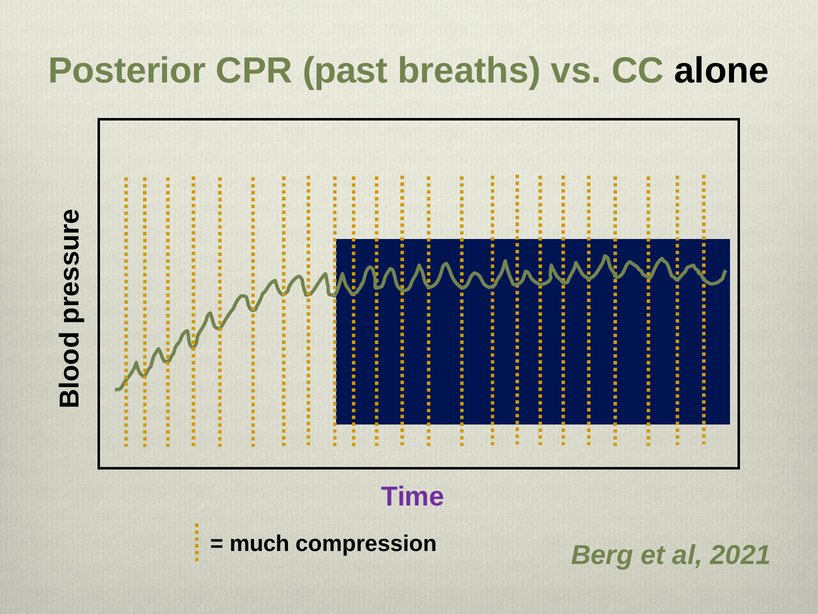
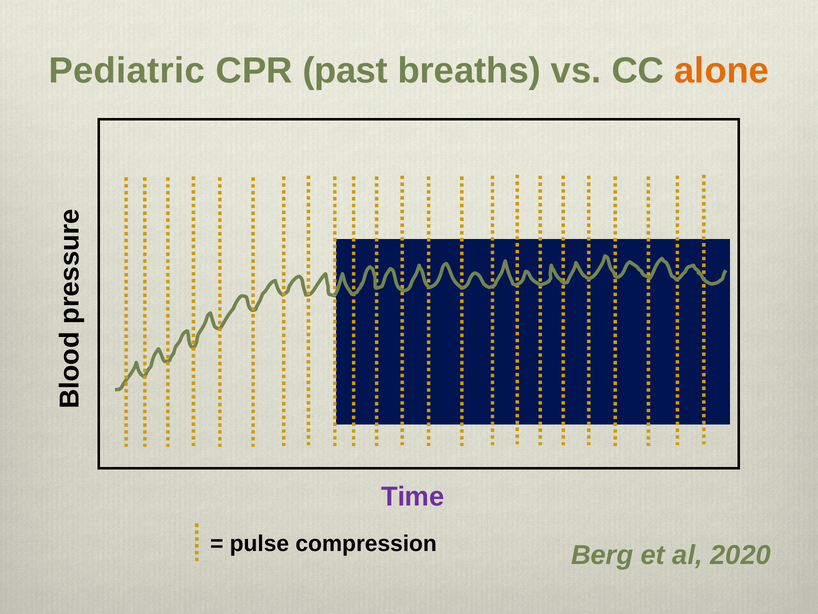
Posterior: Posterior -> Pediatric (127, 71)
alone colour: black -> orange (722, 71)
much: much -> pulse (259, 543)
2021: 2021 -> 2020 (741, 555)
